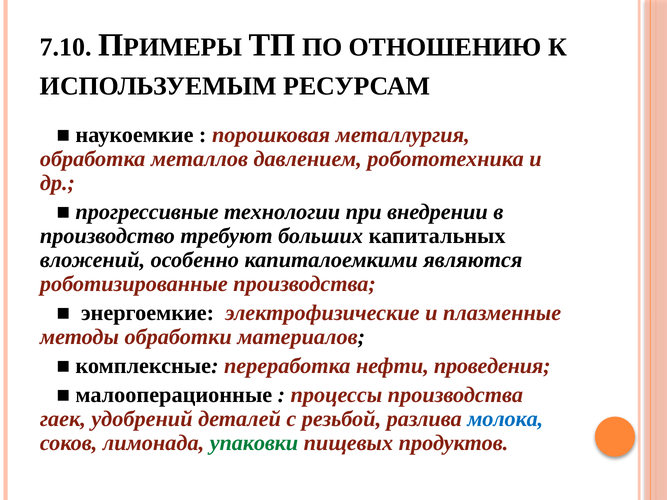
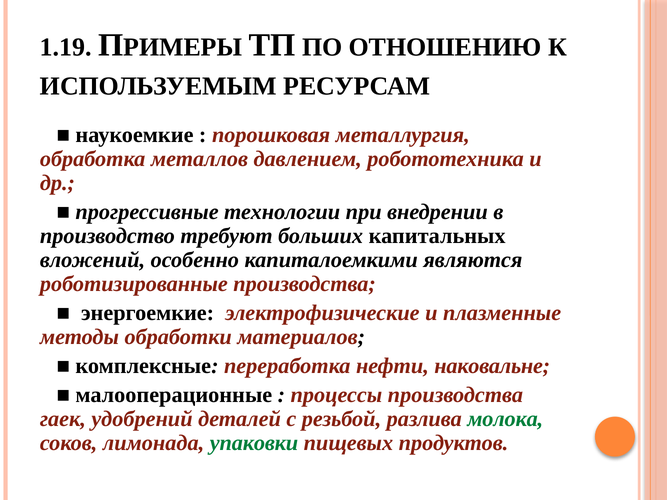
7.10: 7.10 -> 1.19 (66, 47)
проведения: проведения -> наковальне (492, 366)
молока colour: blue -> green (505, 419)
